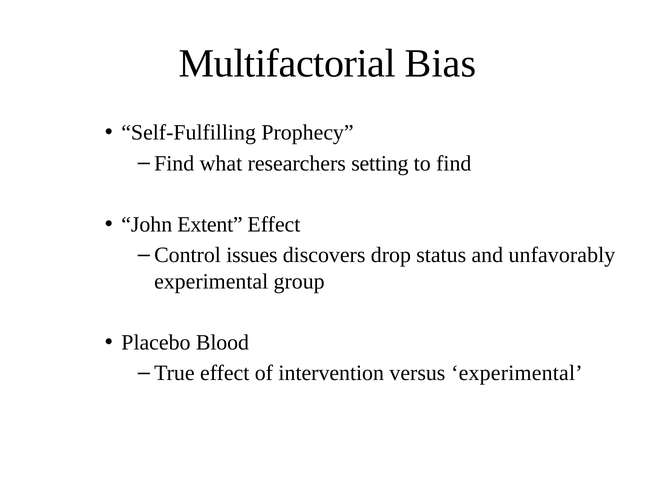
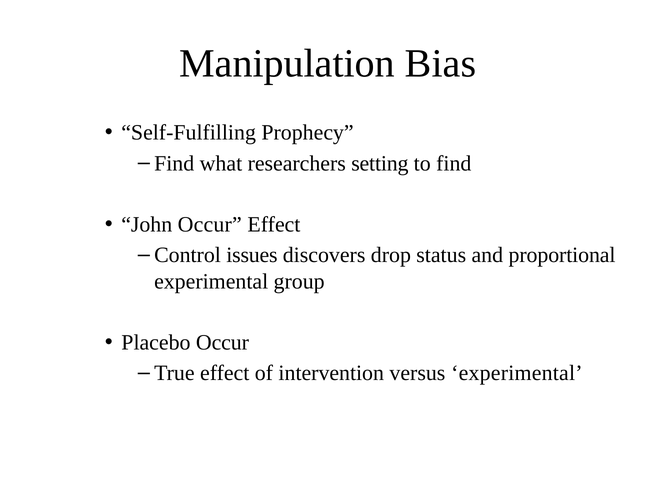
Multifactorial: Multifactorial -> Manipulation (287, 64)
John Extent: Extent -> Occur (210, 225)
unfavorably: unfavorably -> proportional (562, 255)
Placebo Blood: Blood -> Occur (222, 343)
